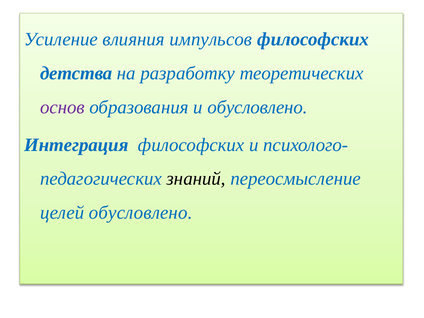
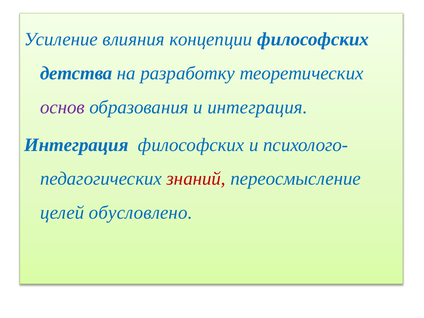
импульсов: импульсов -> концепции (211, 39)
и обусловлено: обусловлено -> интеграция (257, 107)
знаний colour: black -> red (196, 179)
